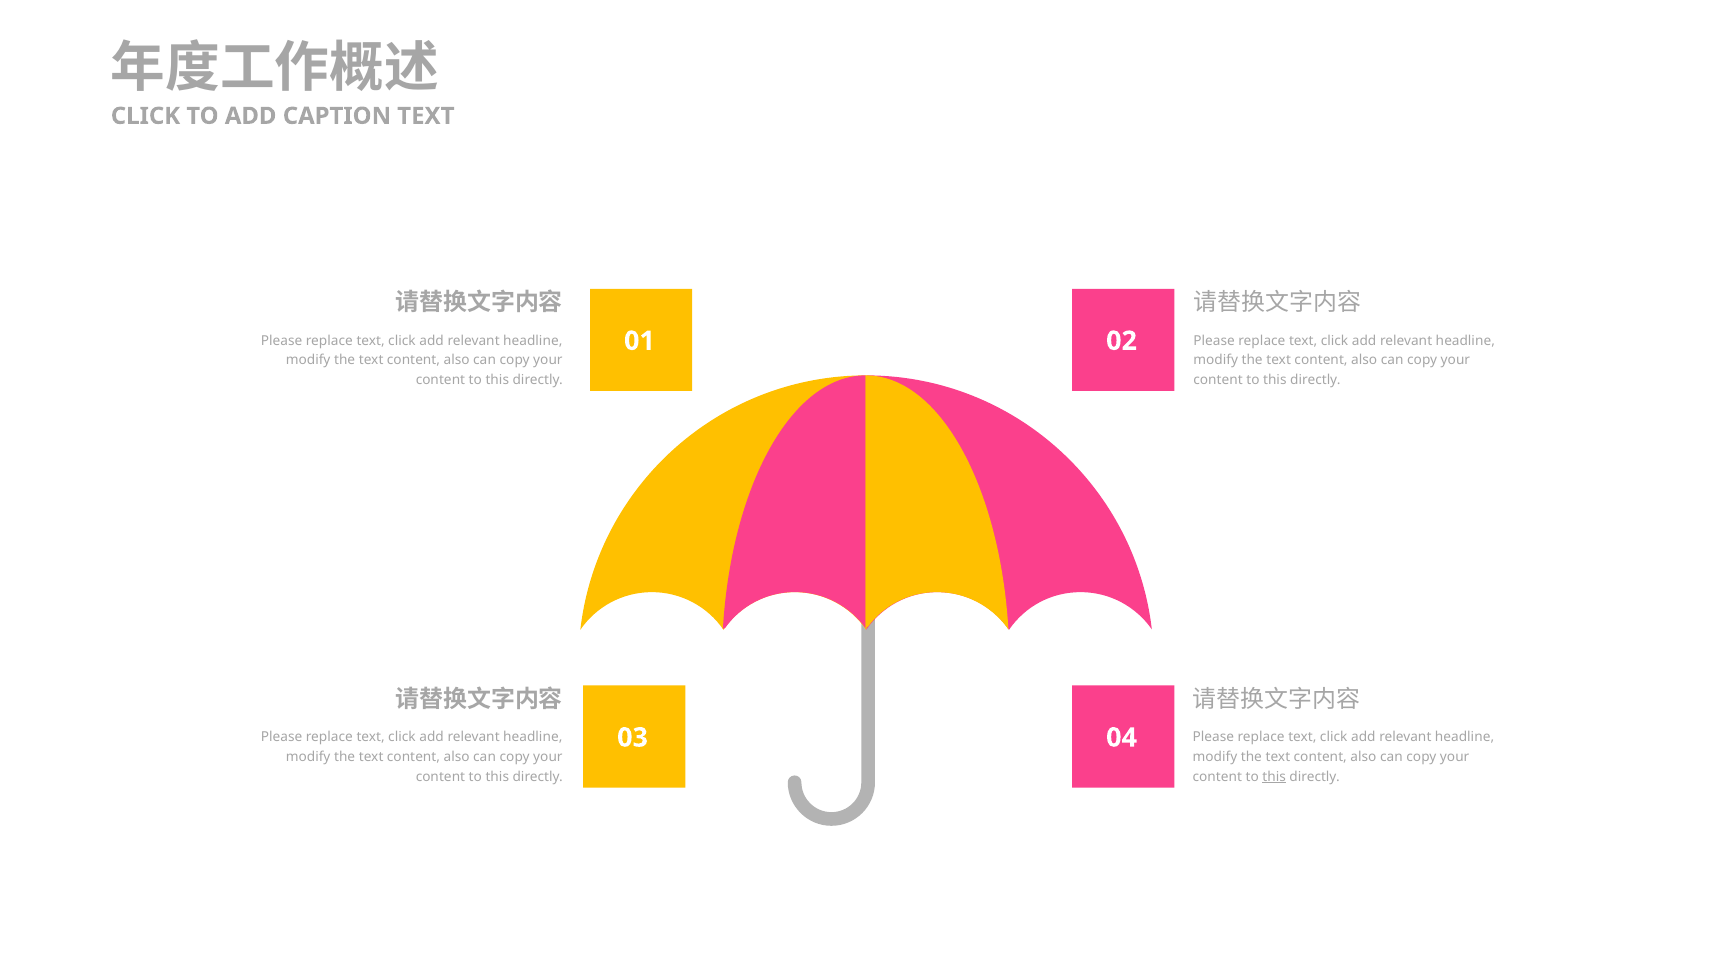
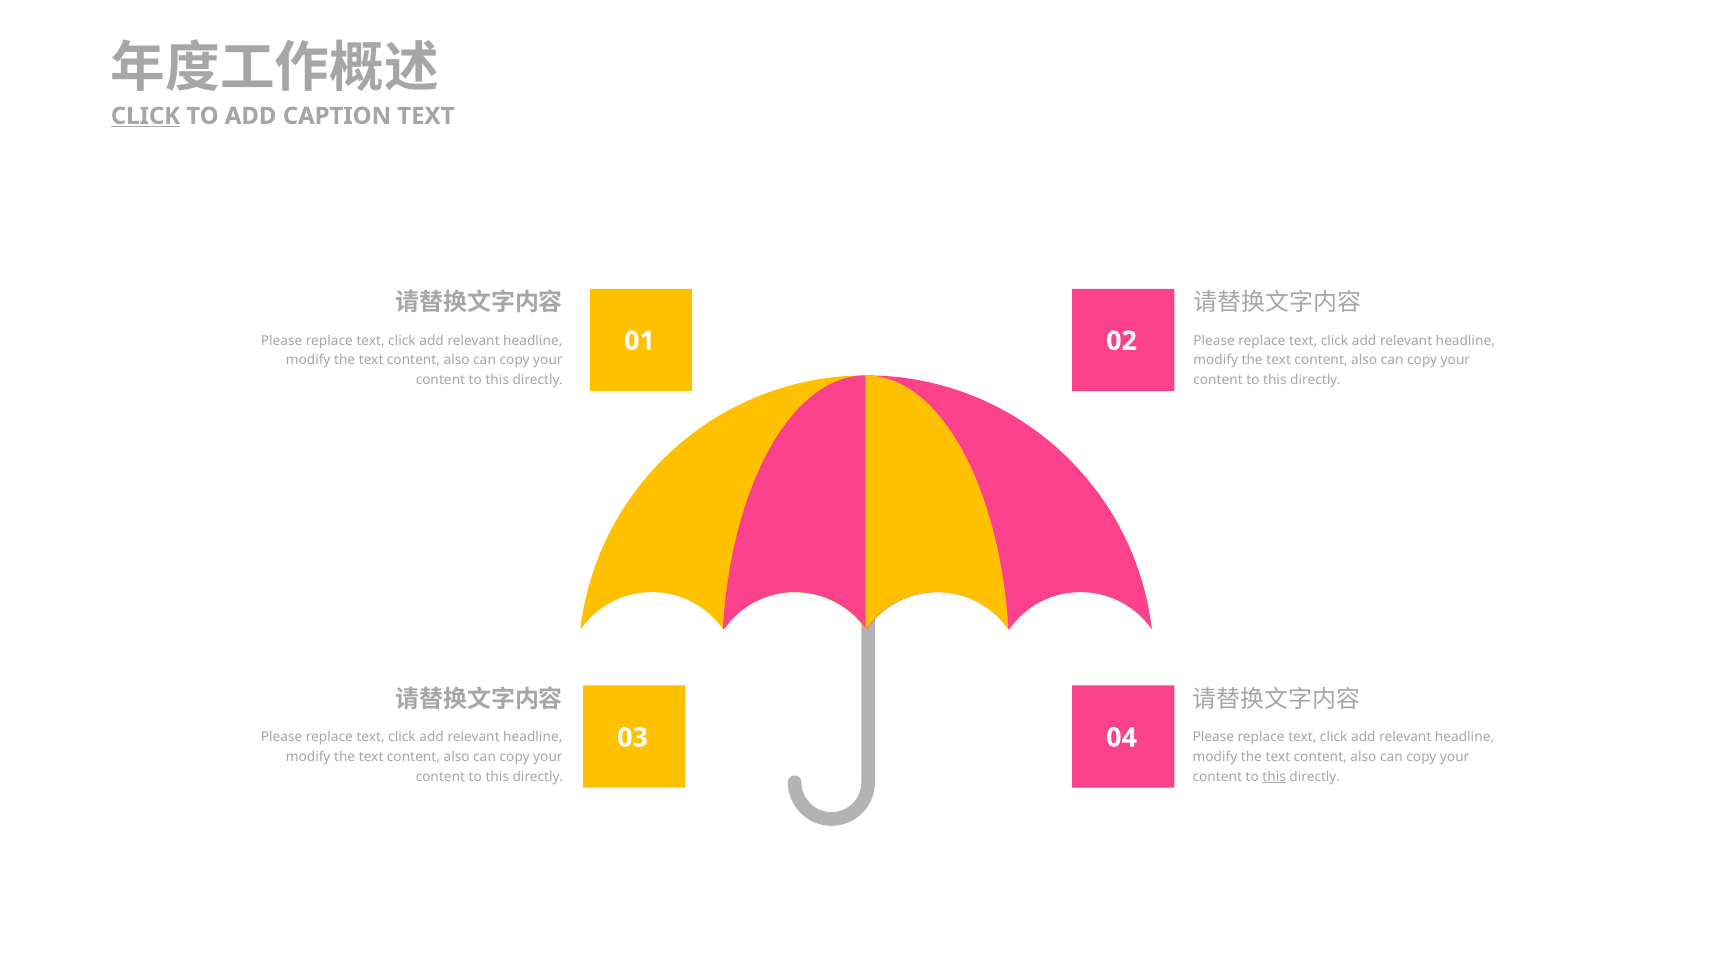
CLICK underline: none -> present (145, 116)
